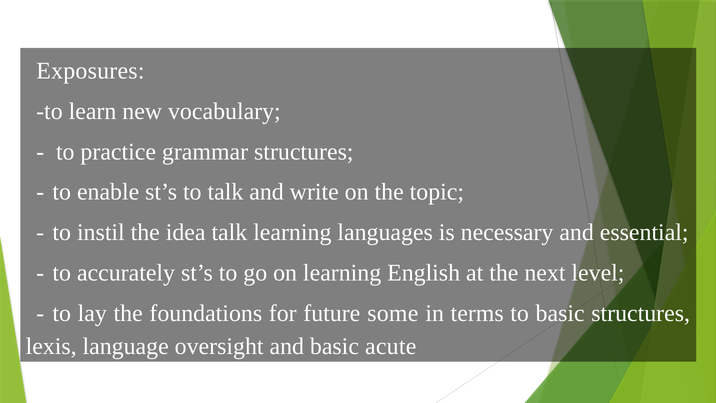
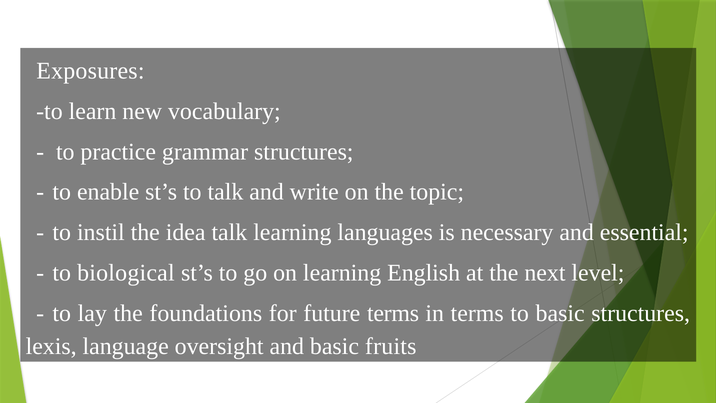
accurately: accurately -> biological (126, 273)
future some: some -> terms (393, 313)
acute: acute -> fruits (391, 346)
